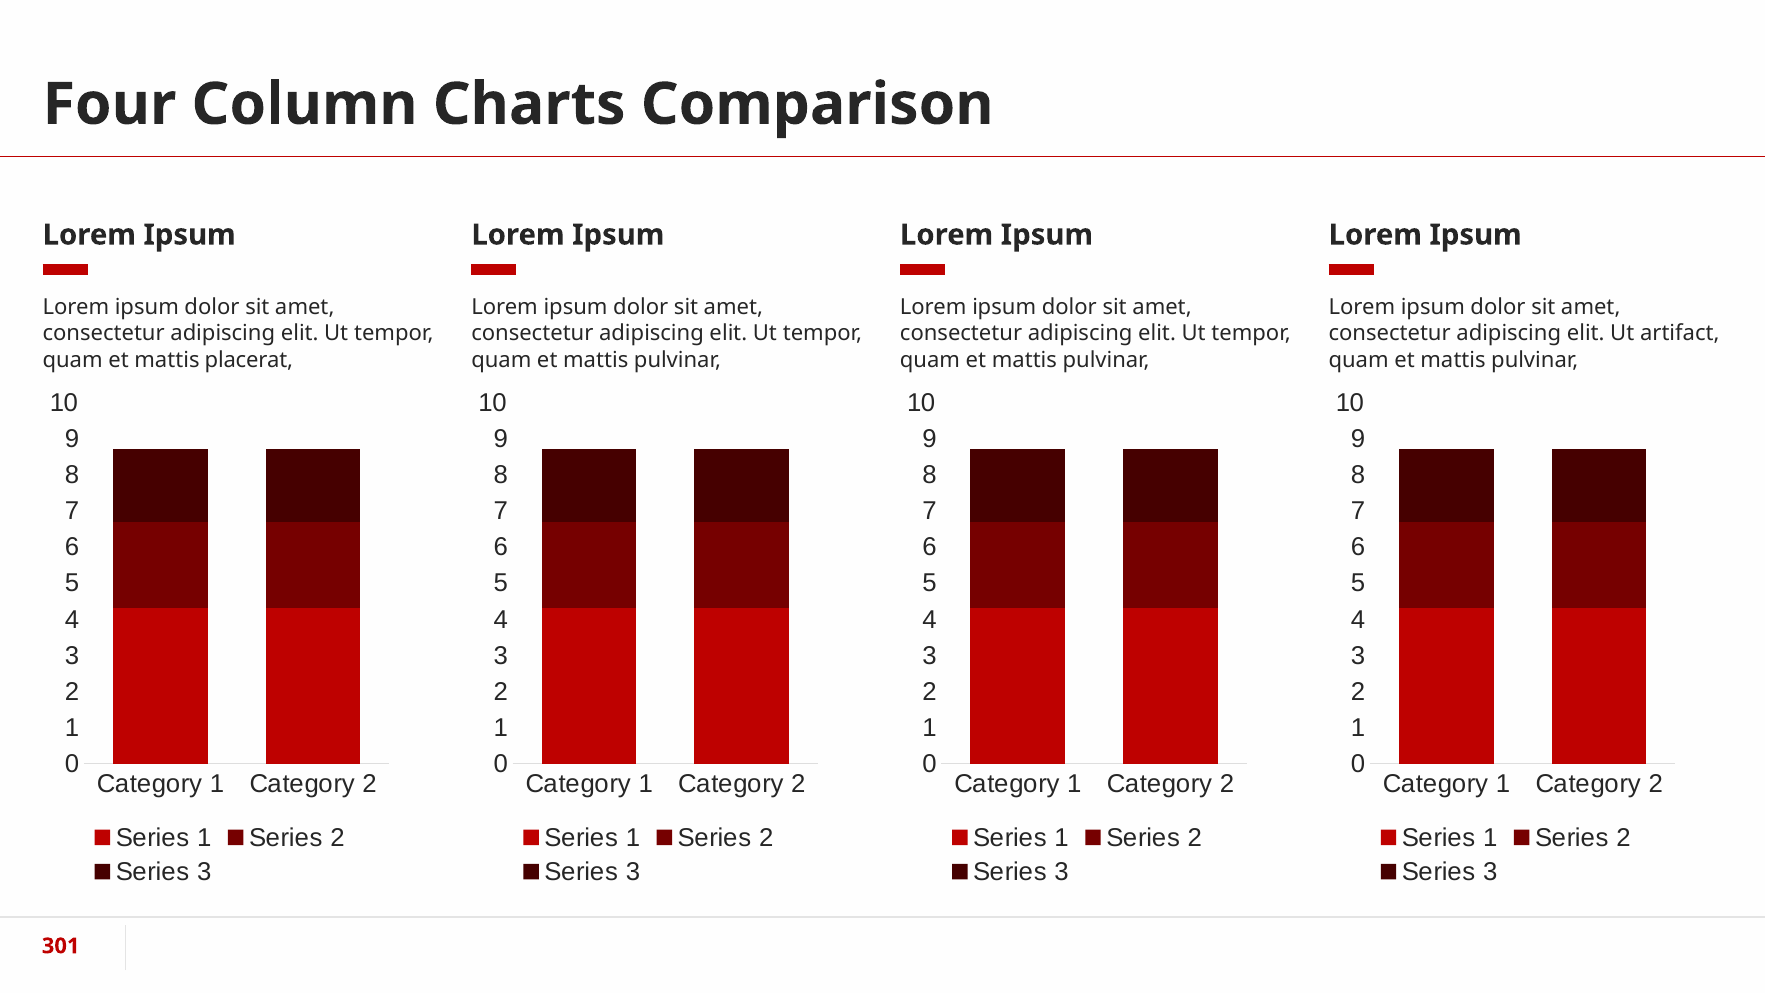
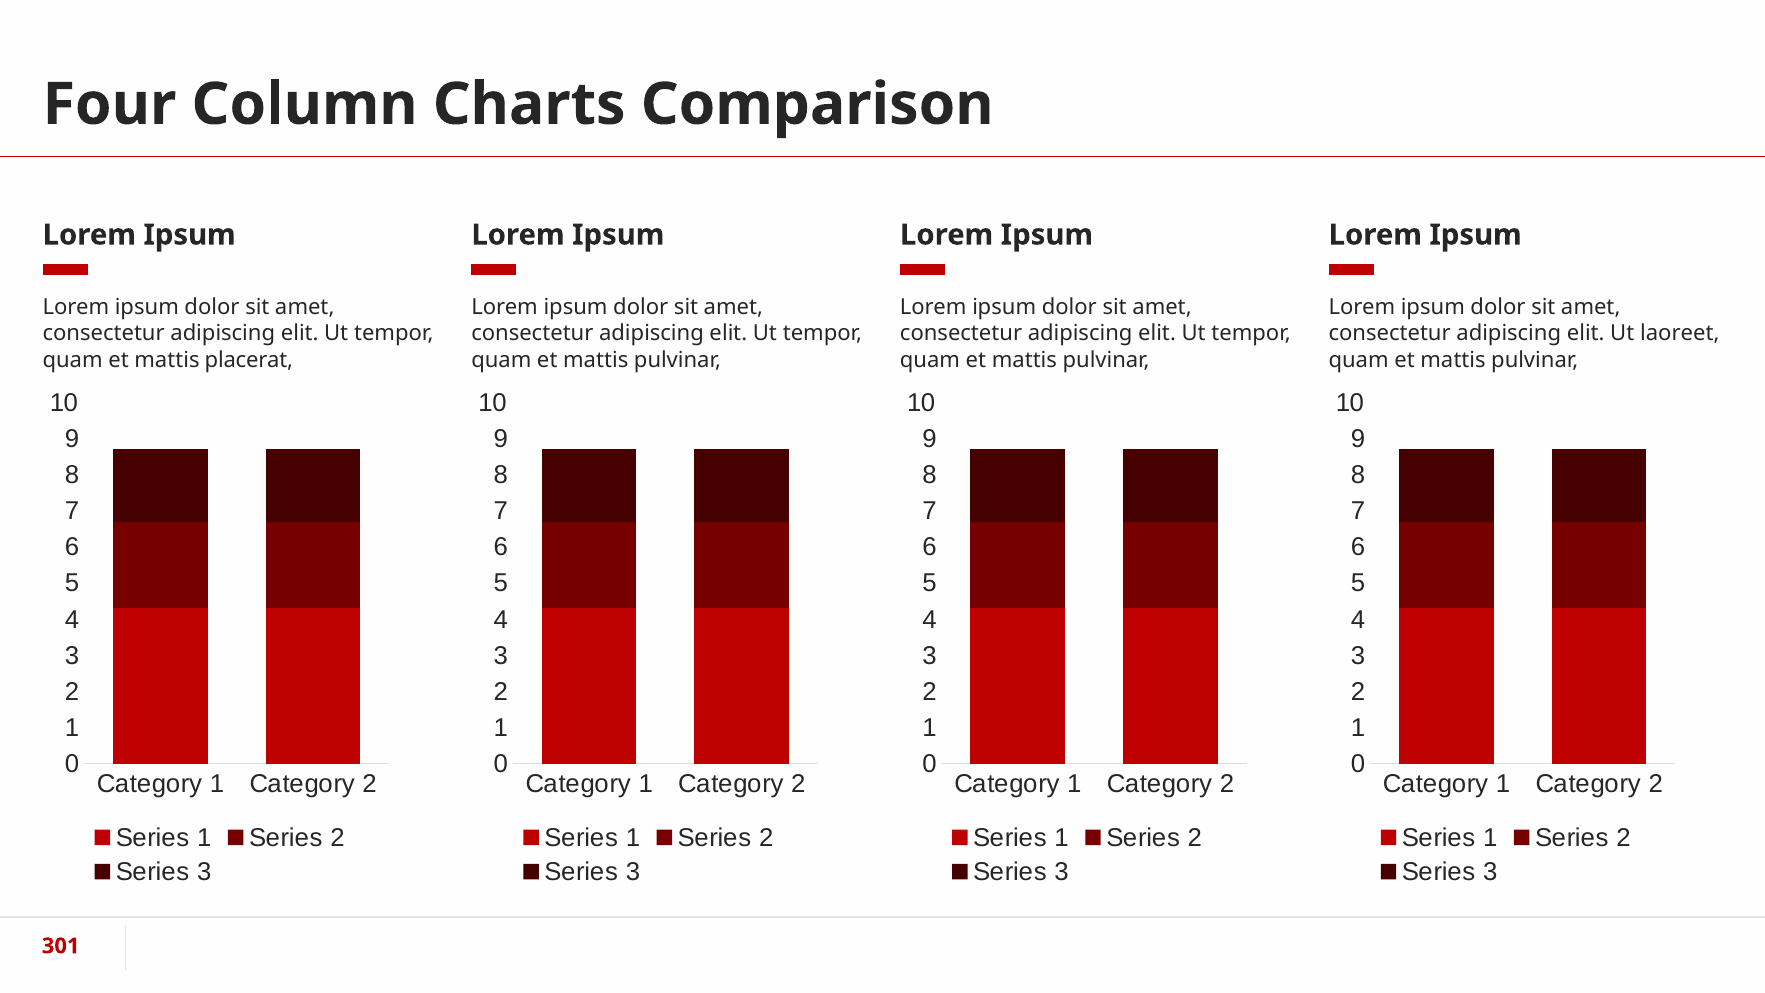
artifact: artifact -> laoreet (1680, 334)
